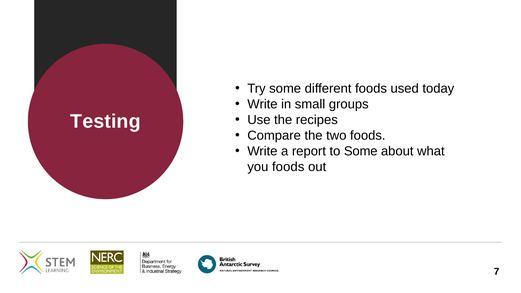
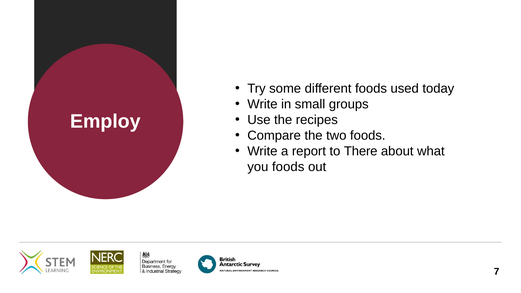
Testing: Testing -> Employ (106, 121)
to Some: Some -> There (361, 151)
